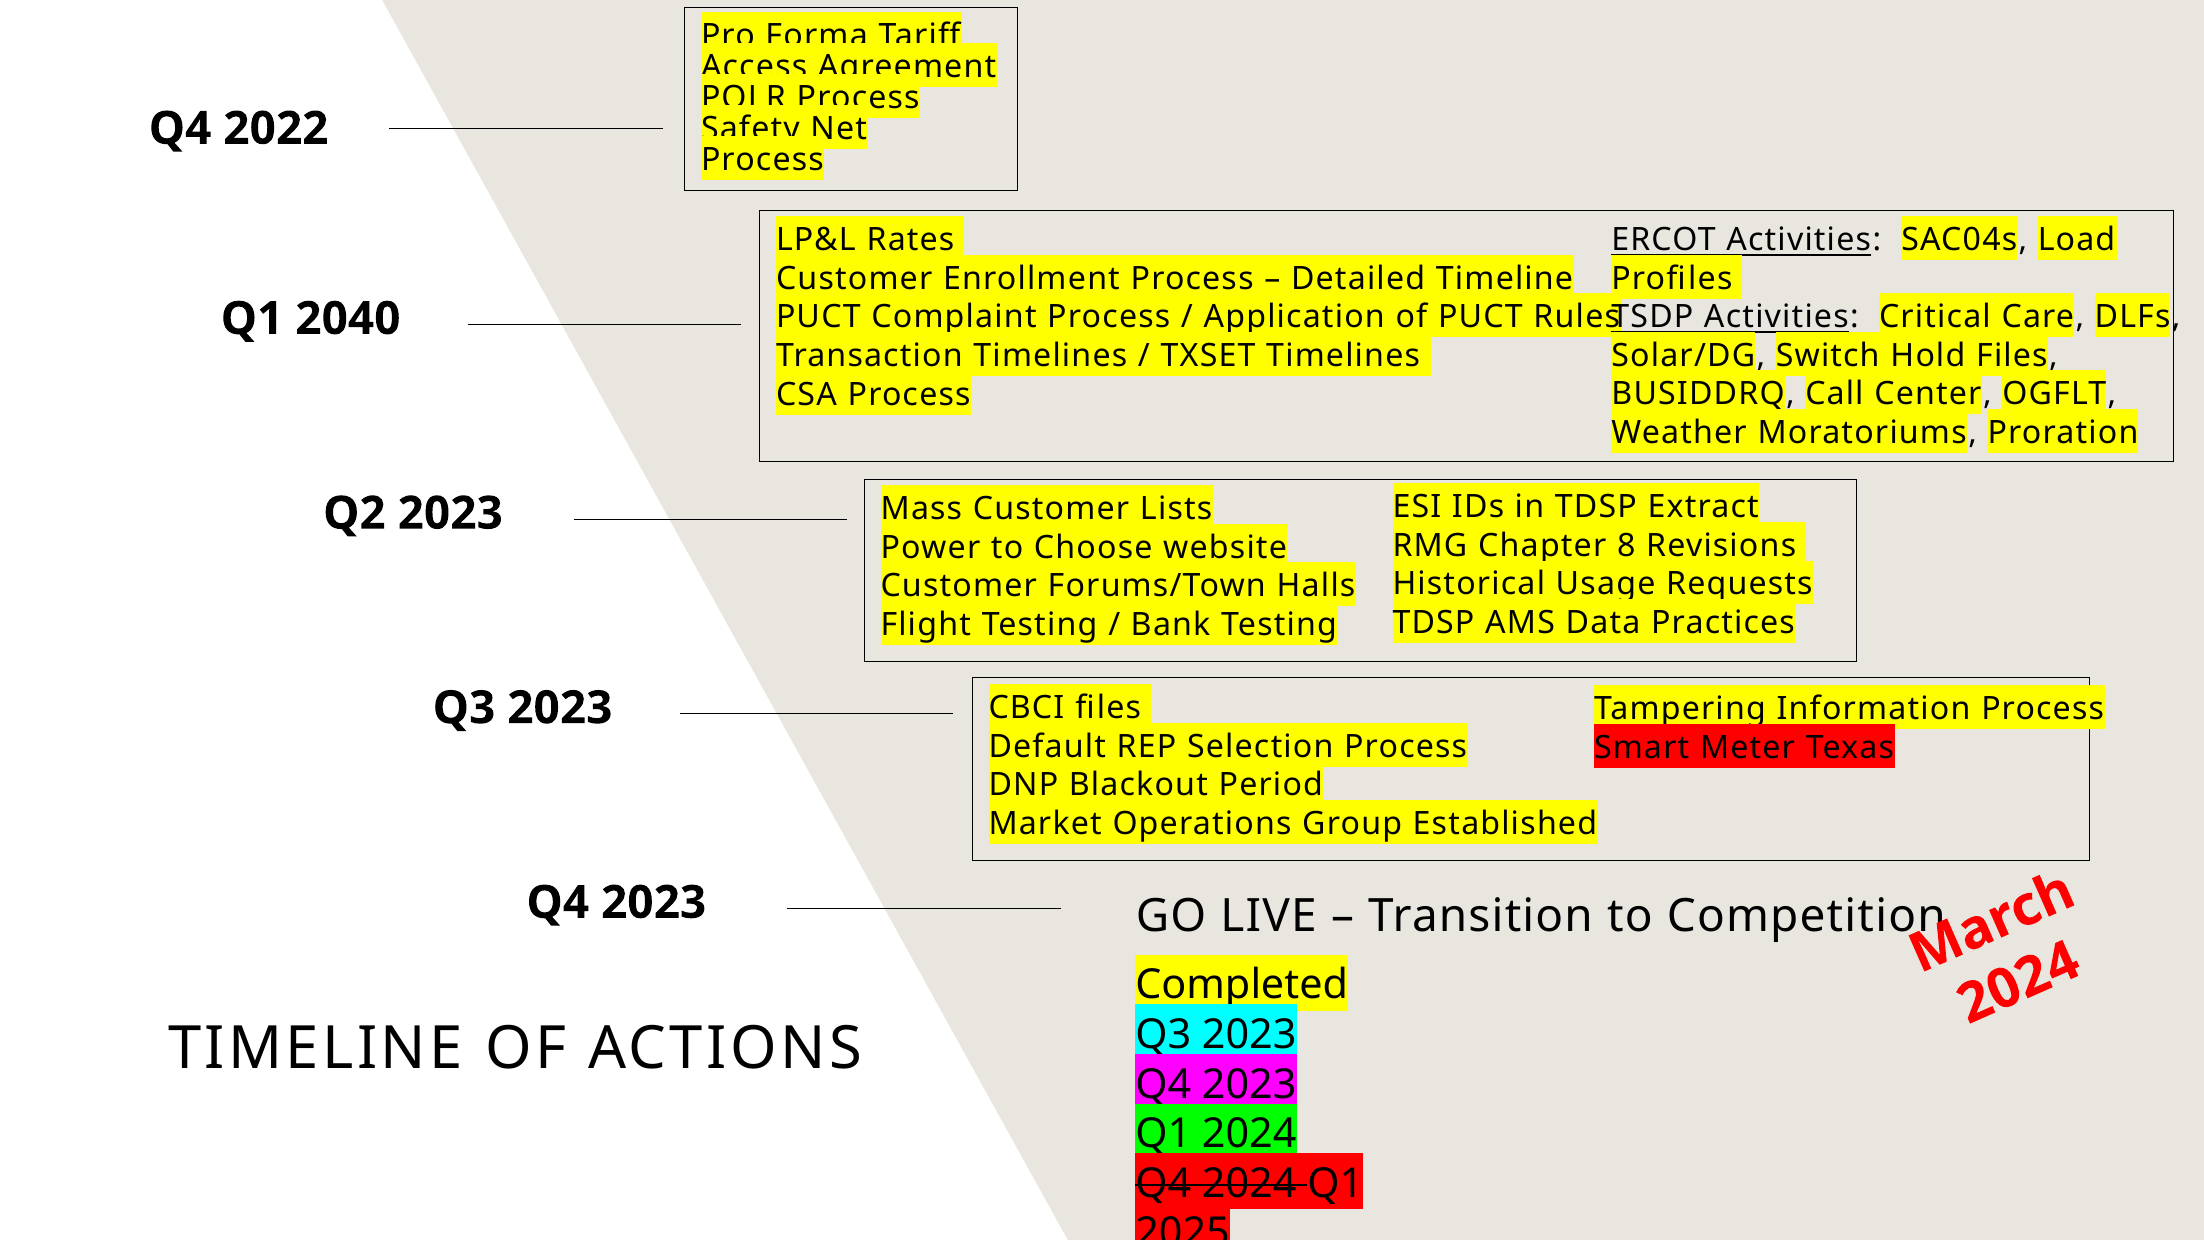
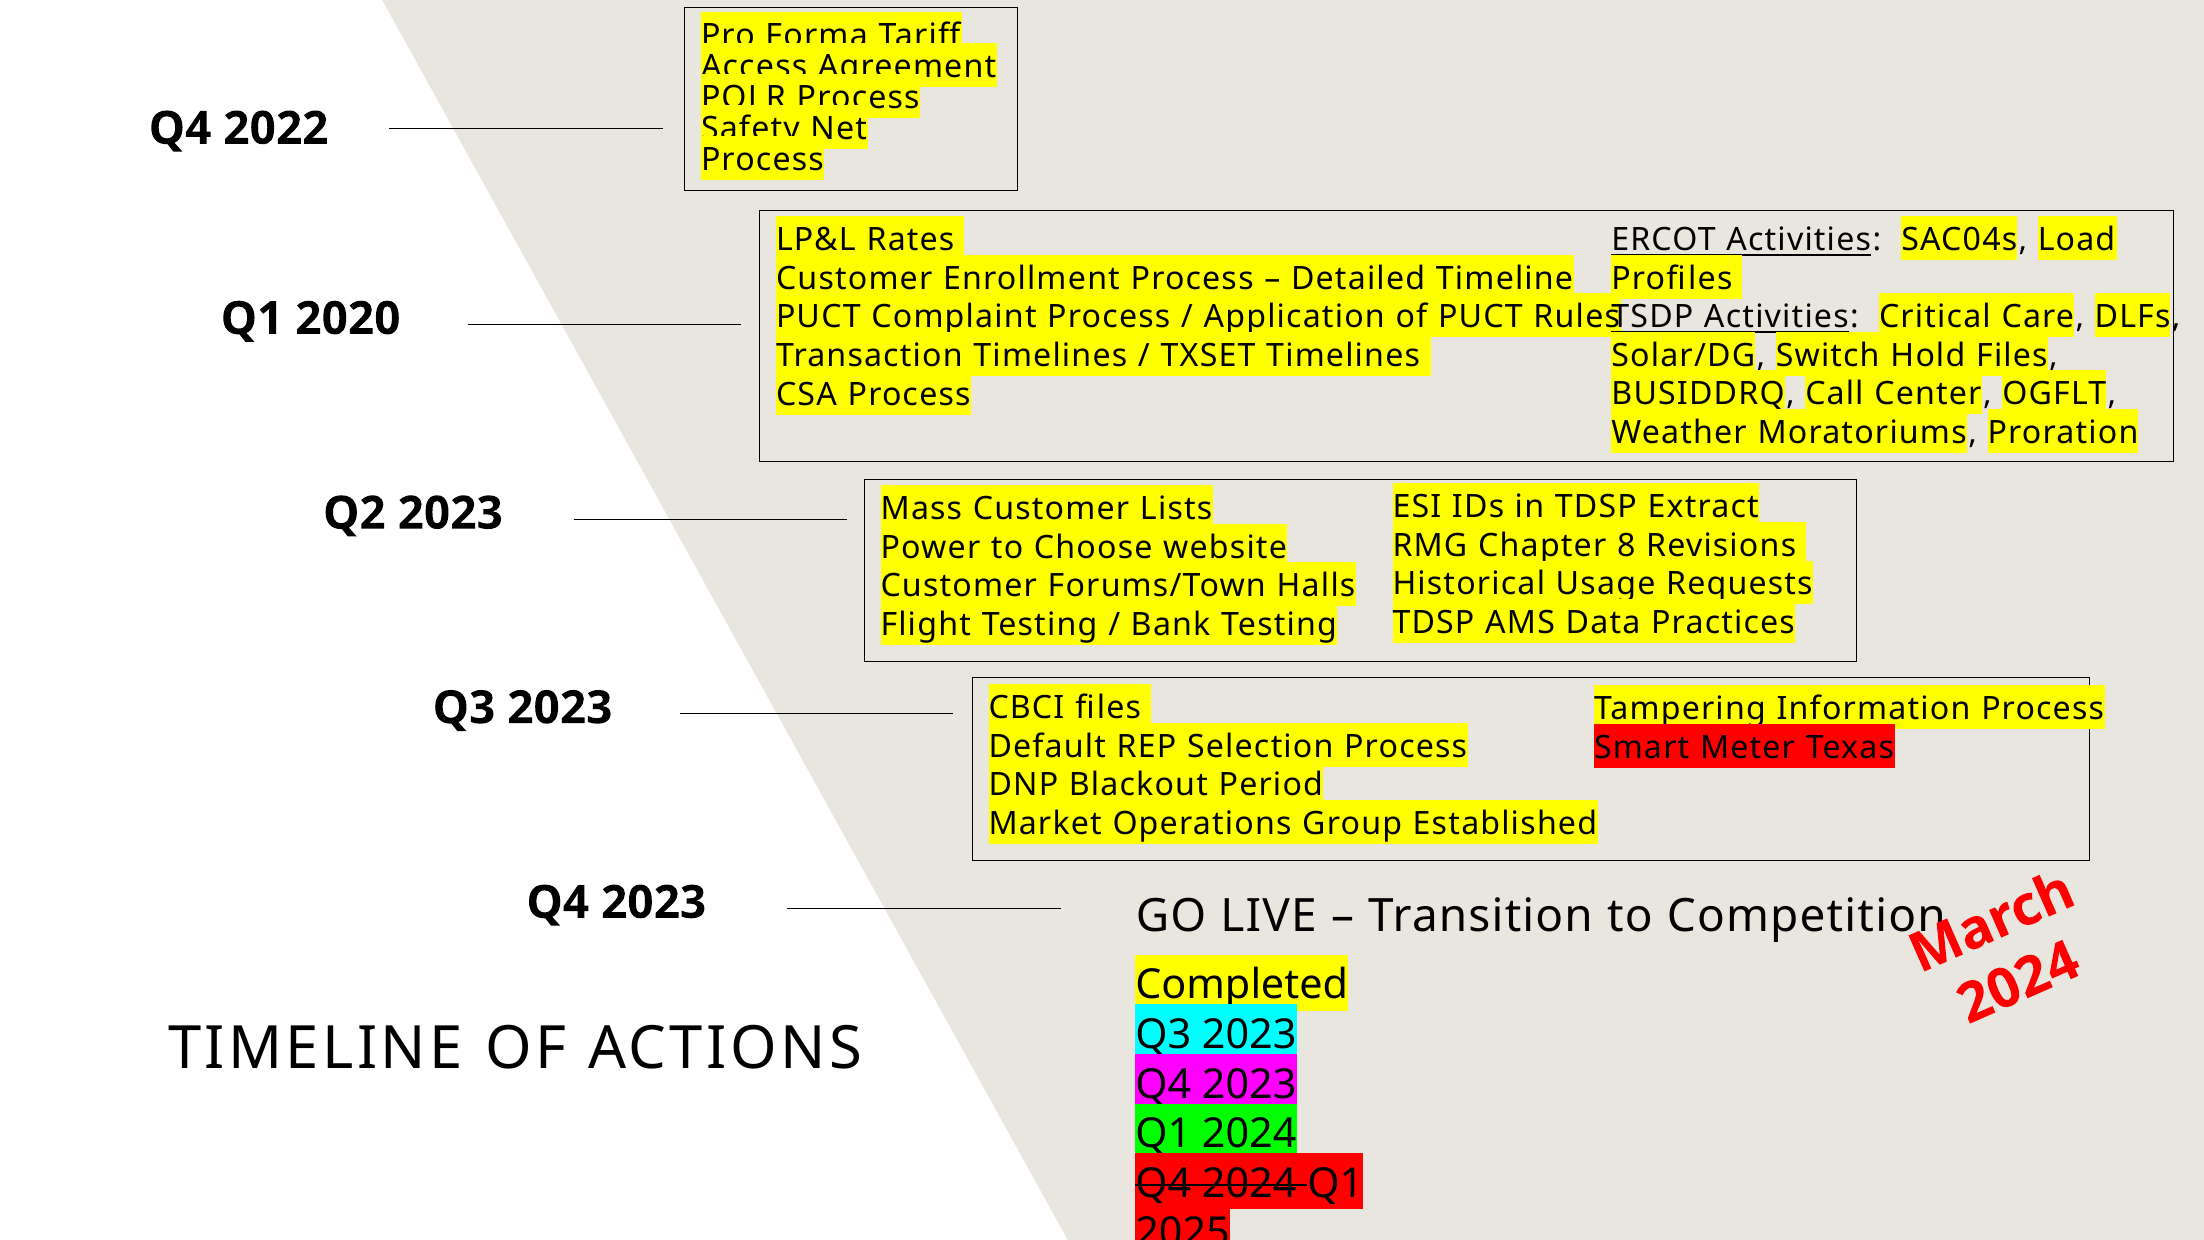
2040: 2040 -> 2020 (348, 319)
